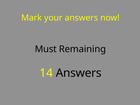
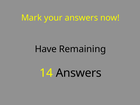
Must: Must -> Have (46, 49)
